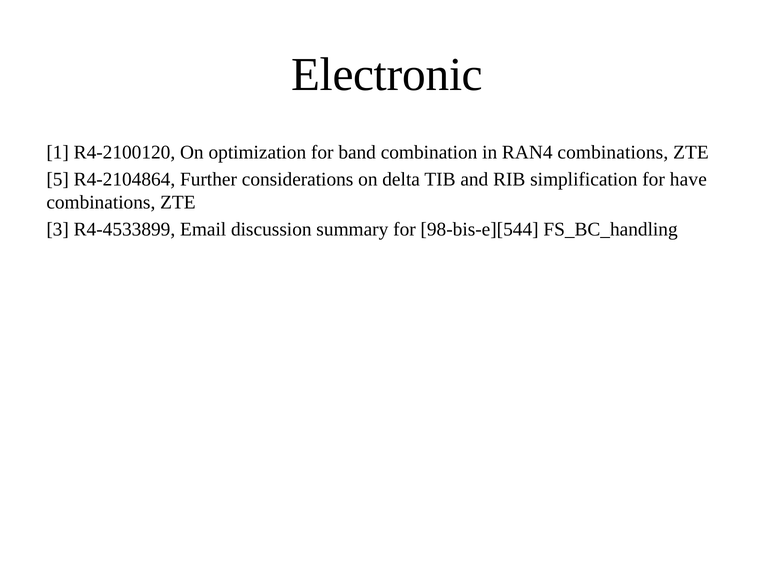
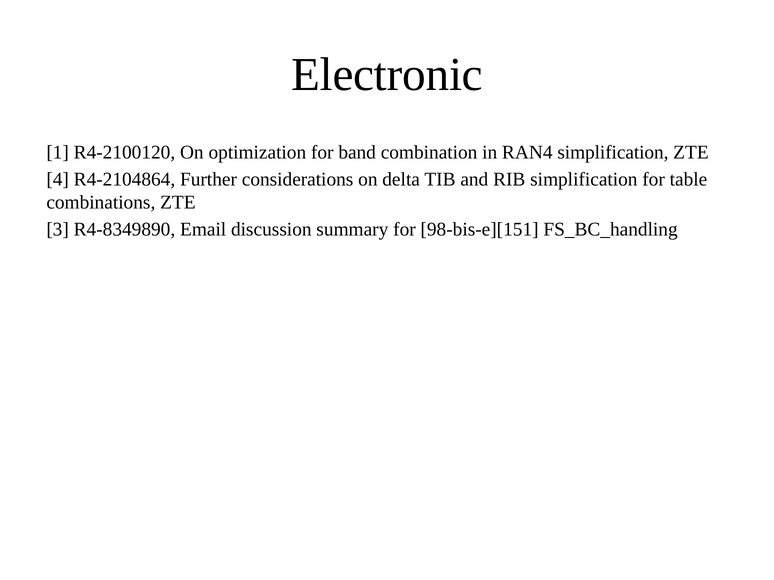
RAN4 combinations: combinations -> simplification (613, 152)
5: 5 -> 4 (58, 179)
have: have -> table (688, 179)
R4-4533899: R4-4533899 -> R4-8349890 (124, 230)
98-bis-e][544: 98-bis-e][544 -> 98-bis-e][151 (480, 230)
